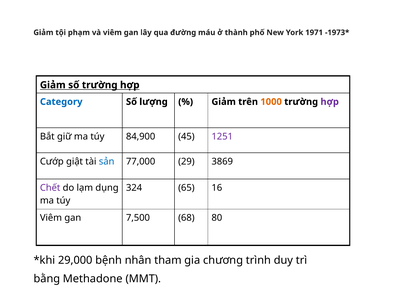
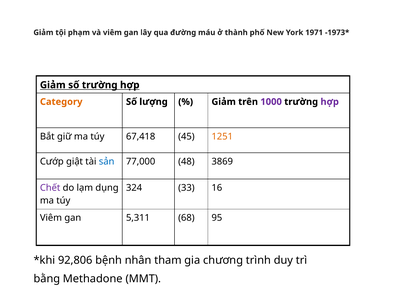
Category colour: blue -> orange (61, 102)
1000 colour: orange -> purple (271, 102)
84,900: 84,900 -> 67,418 (141, 136)
1251 colour: purple -> orange (222, 136)
29: 29 -> 48 (186, 162)
65: 65 -> 33 (186, 188)
7,500: 7,500 -> 5,311 (138, 218)
80: 80 -> 95 (217, 218)
29,000: 29,000 -> 92,806 (75, 260)
